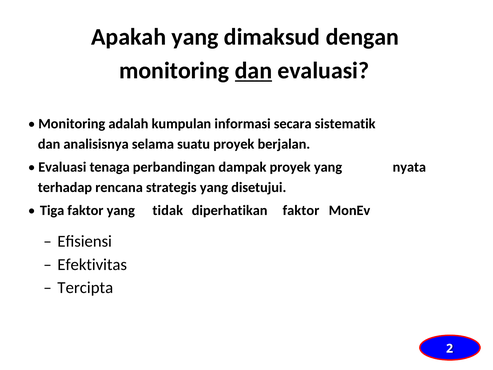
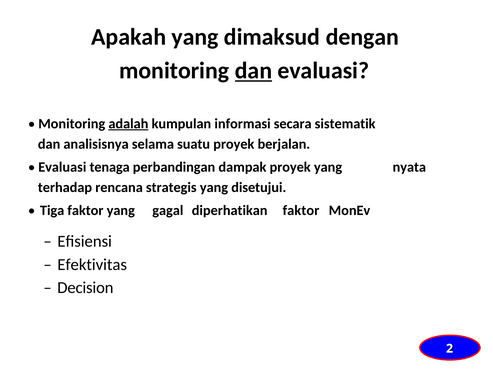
adalah underline: none -> present (128, 124)
tidak: tidak -> gagal (168, 210)
Tercipta: Tercipta -> Decision (85, 287)
